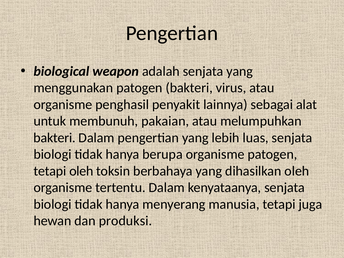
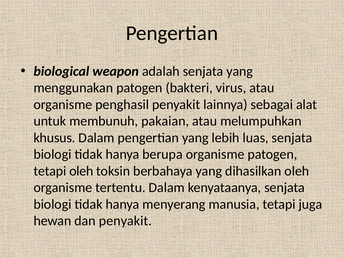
bakteri: bakteri -> khusus (54, 138)
dan produksi: produksi -> penyakit (125, 221)
